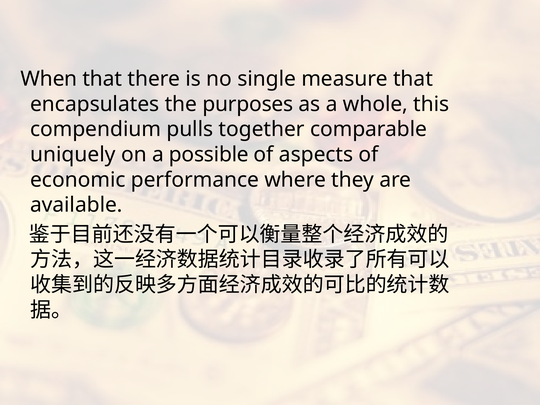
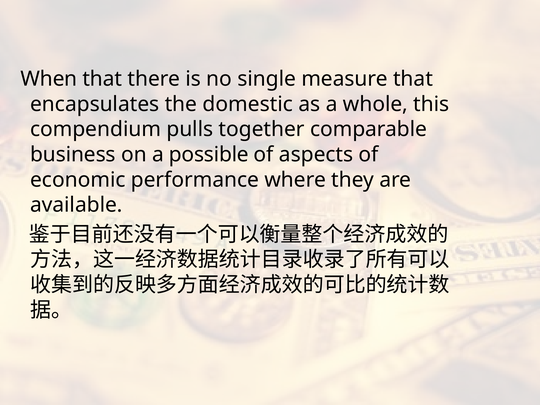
purposes: purposes -> domestic (248, 104)
uniquely: uniquely -> business (73, 155)
